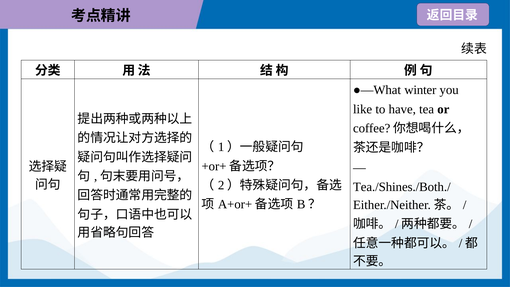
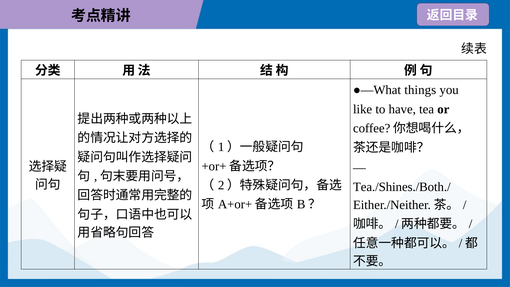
winter: winter -> things (420, 90)
